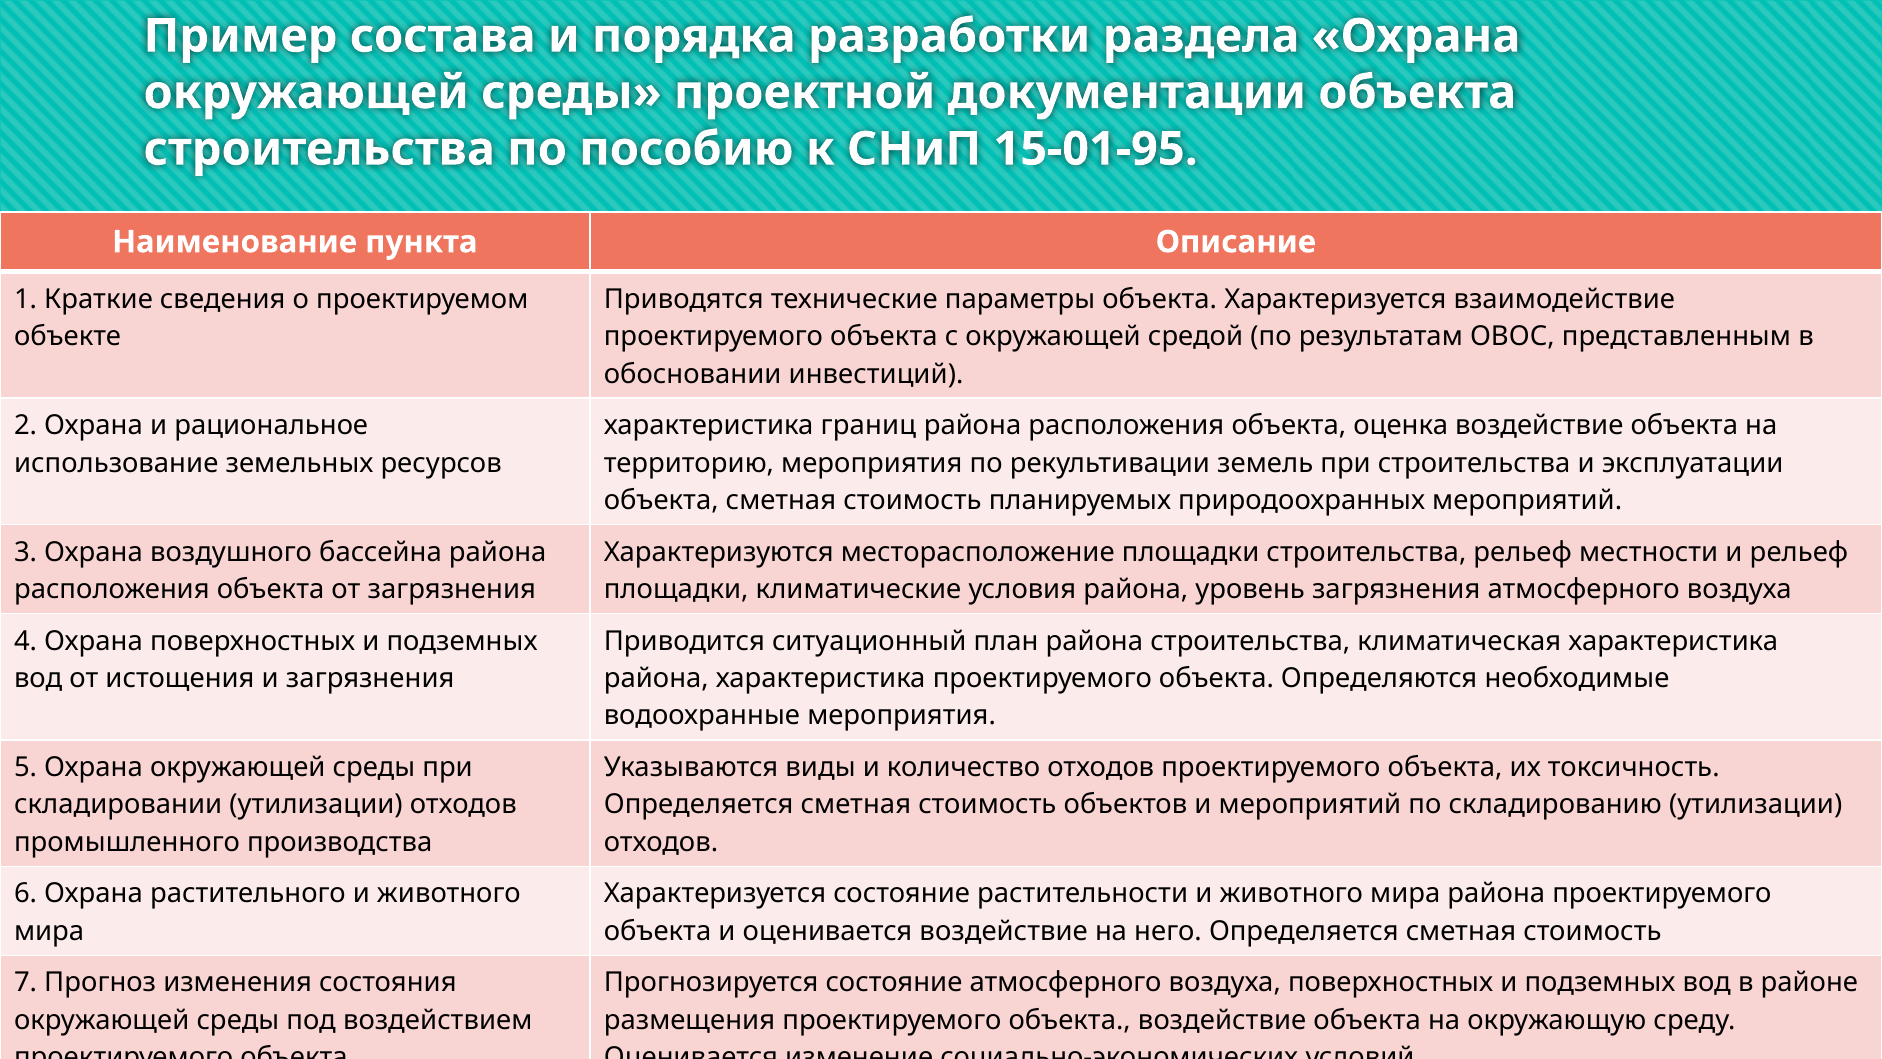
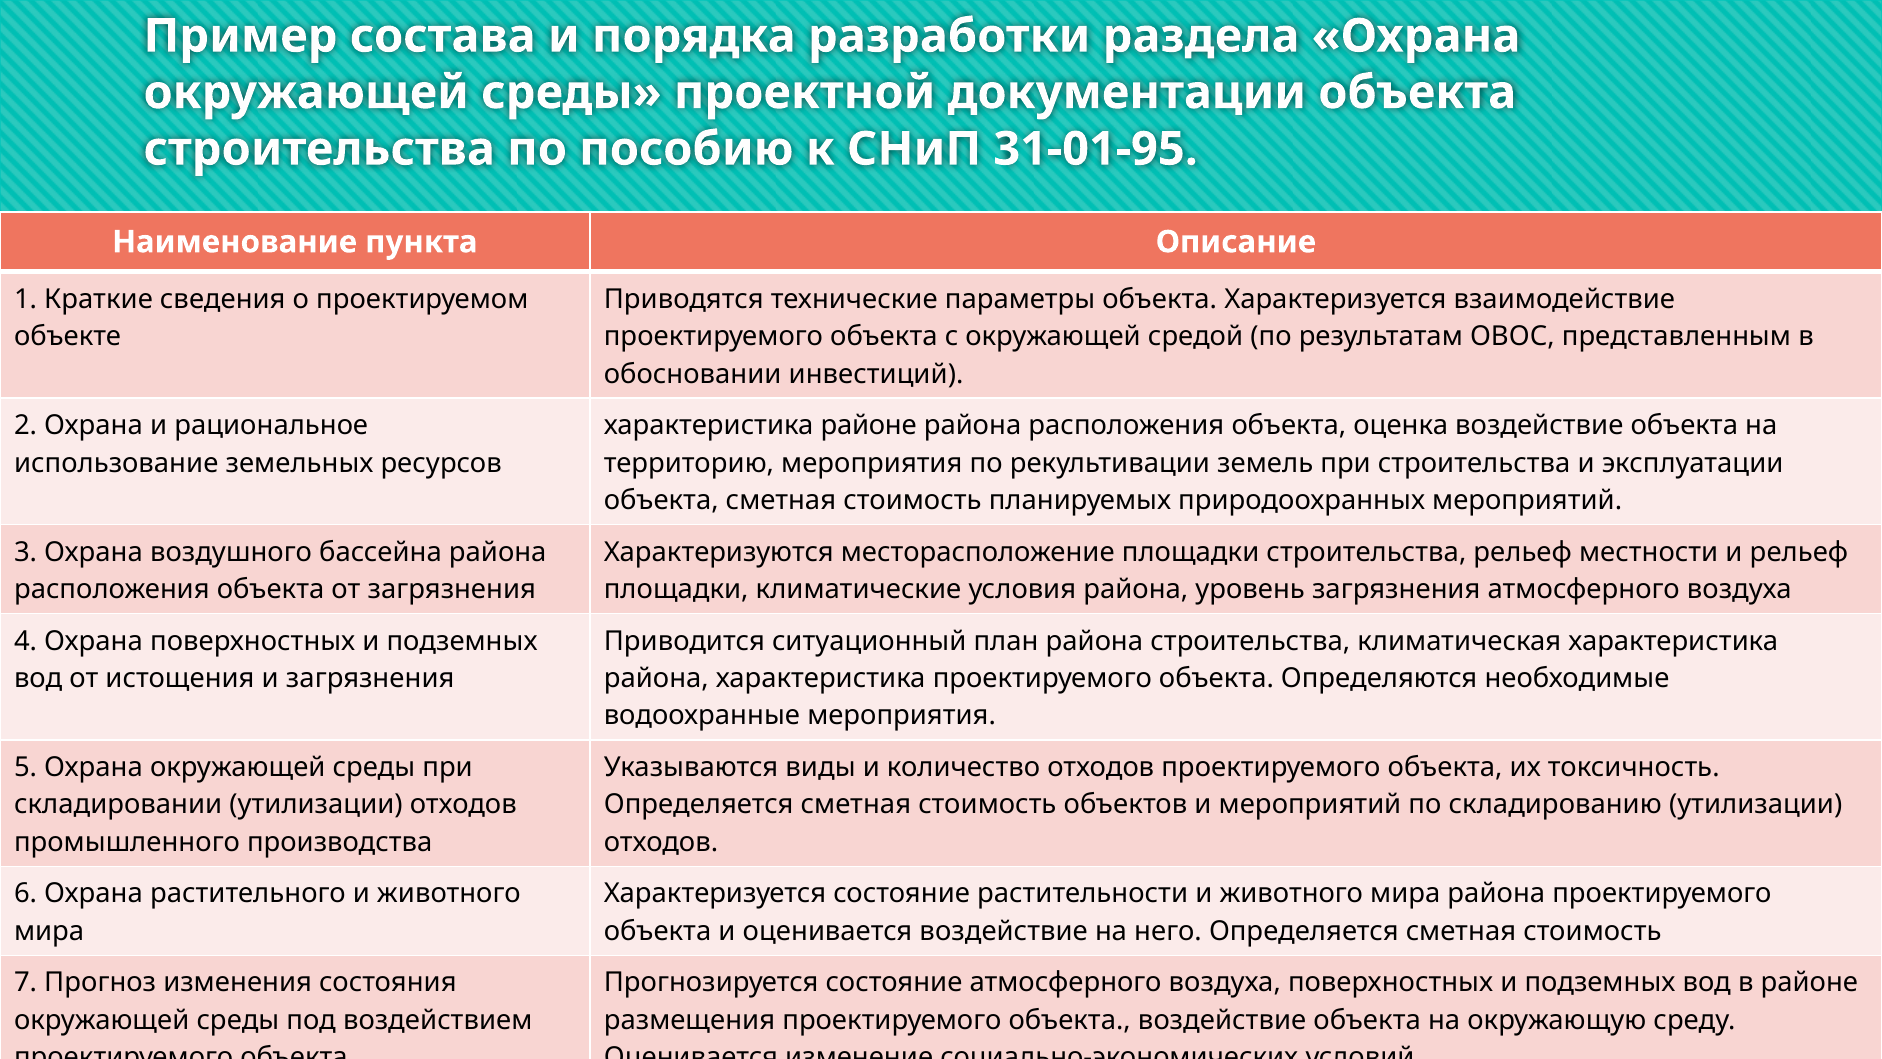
15-01-95: 15-01-95 -> 31-01-95 (1096, 149)
характеристика границ: границ -> районе (869, 425)
